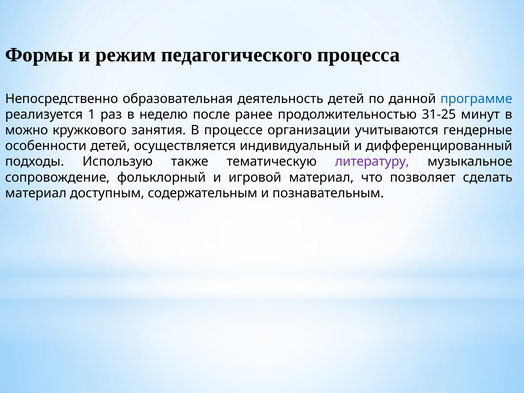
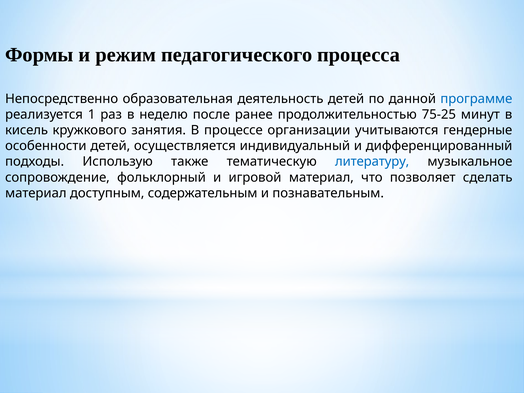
31-25: 31-25 -> 75-25 (439, 114)
можно: можно -> кисель (27, 130)
литературу colour: purple -> blue (372, 162)
